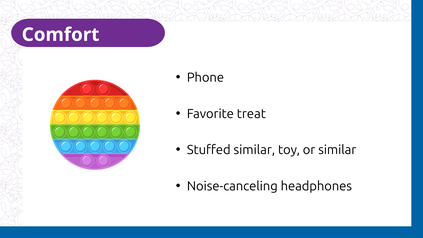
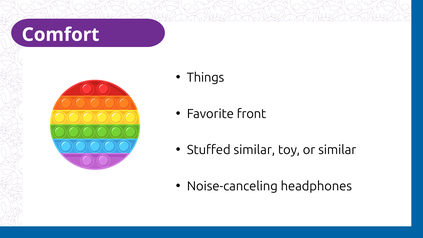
Phone: Phone -> Things (205, 78)
treat: treat -> front (251, 114)
